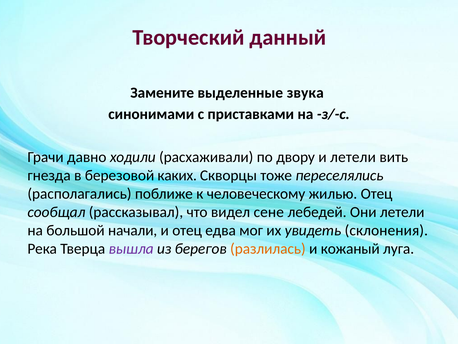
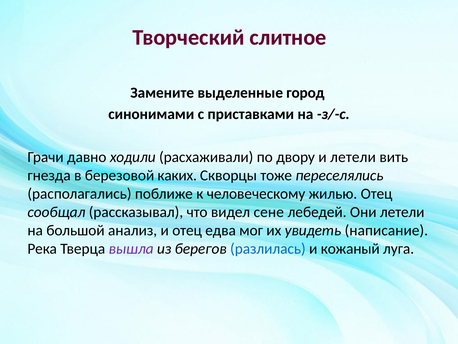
данный: данный -> слитное (288, 37)
звука: звука -> город (305, 93)
начали: начали -> анализ (133, 230)
склонения: склонения -> написание (386, 230)
разлилась colour: orange -> blue (268, 248)
